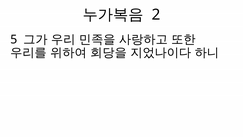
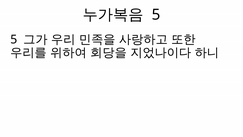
2: 2 -> 5 (156, 15)
